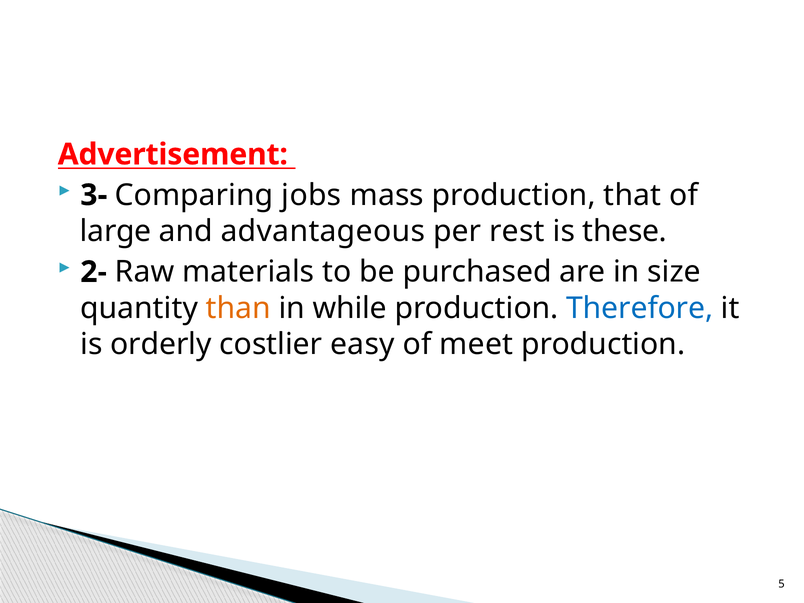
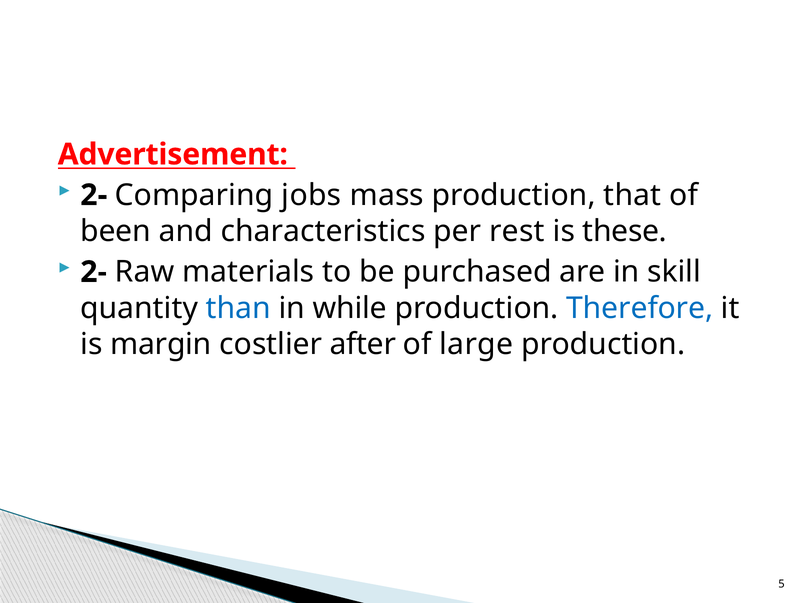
3-: 3- -> 2- (94, 195)
large: large -> been (116, 231)
advantageous: advantageous -> characteristics (323, 231)
size: size -> skill (674, 272)
than colour: orange -> blue (238, 308)
orderly: orderly -> margin (161, 344)
easy: easy -> after (363, 344)
meet: meet -> large (476, 344)
